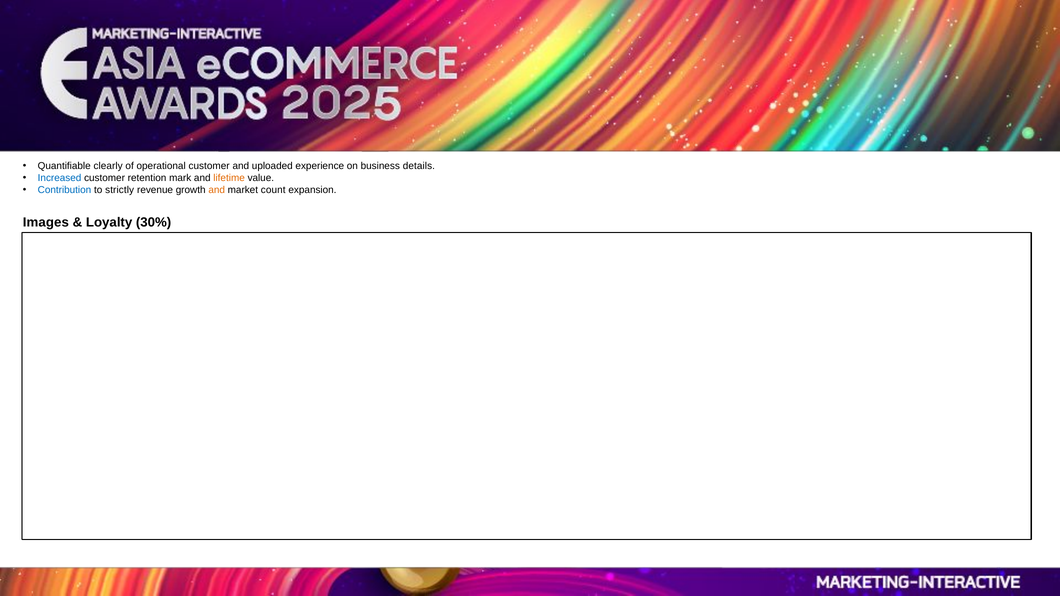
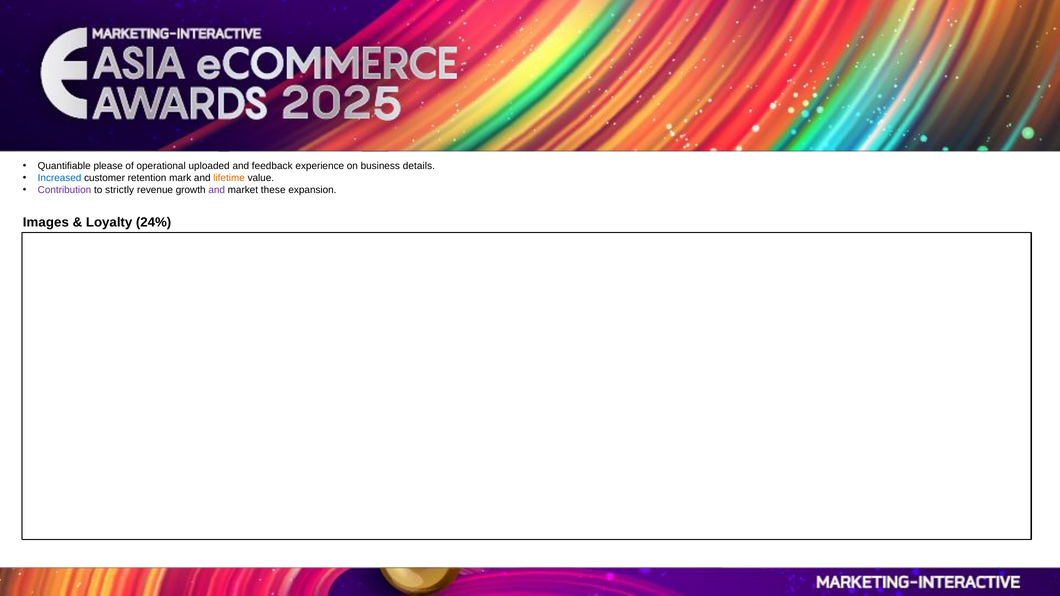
clearly: clearly -> please (108, 166)
operational customer: customer -> uploaded (209, 166)
uploaded: uploaded -> feedback (272, 166)
Contribution colour: blue -> purple (64, 190)
and colour: orange -> purple (217, 190)
count: count -> these (273, 190)
30%: 30% -> 24% (154, 222)
